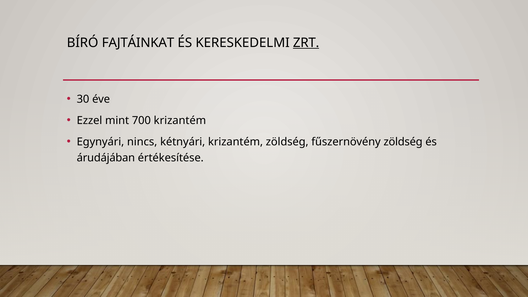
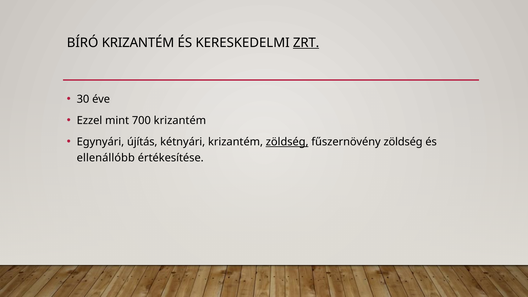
BÍRÓ FAJTÁINKAT: FAJTÁINKAT -> KRIZANTÉM (138, 43)
nincs: nincs -> újítás (142, 142)
zöldség underline: none -> present (287, 142)
árudájában: árudájában -> ellenállóbb (106, 158)
